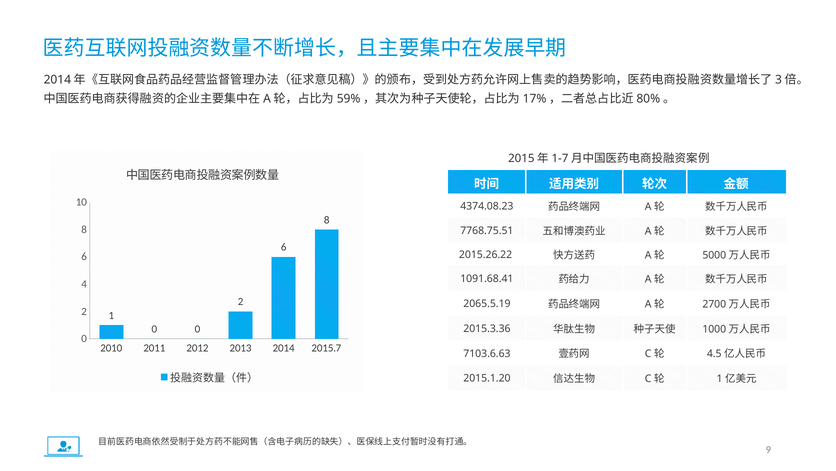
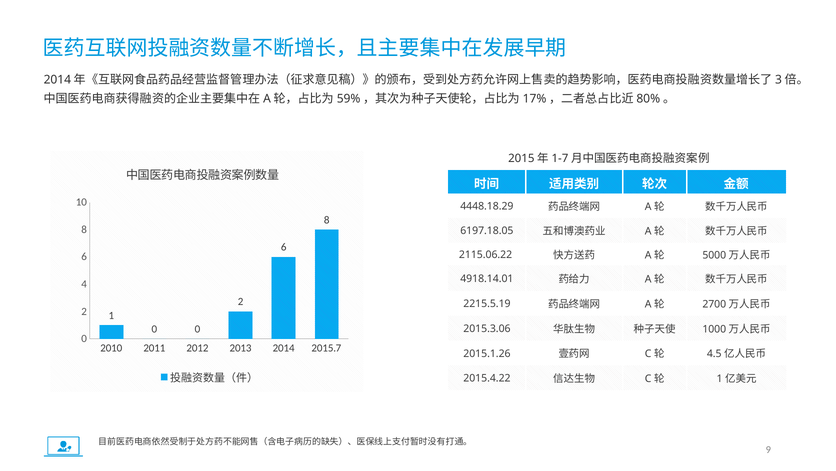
4374.08.23: 4374.08.23 -> 4448.18.29 (487, 206)
7768.75.51: 7768.75.51 -> 6197.18.05 (487, 231)
2015.26.22: 2015.26.22 -> 2115.06.22 (486, 254)
1091.68.41: 1091.68.41 -> 4918.14.01 (487, 278)
2065.5.19: 2065.5.19 -> 2215.5.19 (487, 304)
2015.3.36: 2015.3.36 -> 2015.3.06 (487, 328)
7103.6.63: 7103.6.63 -> 2015.1.26 (487, 353)
2015.1.20: 2015.1.20 -> 2015.4.22 (487, 378)
